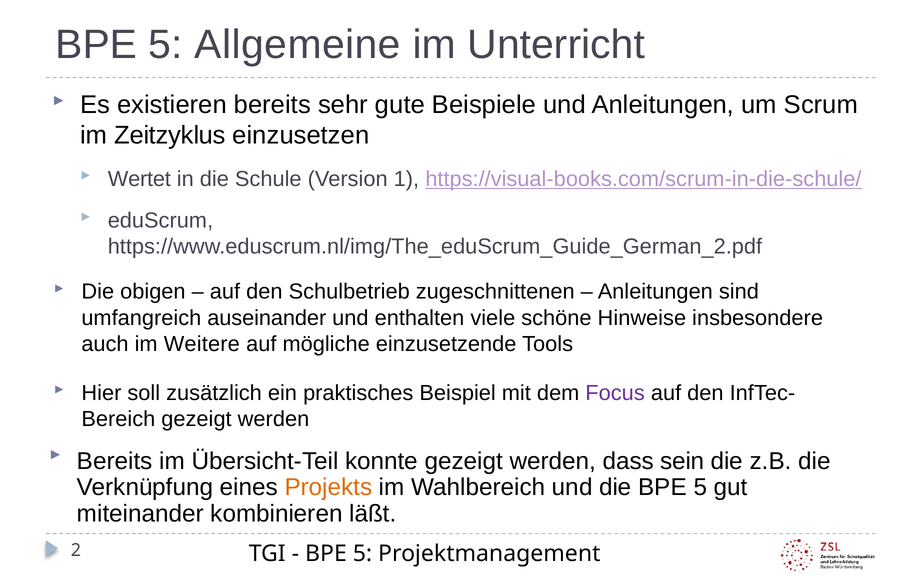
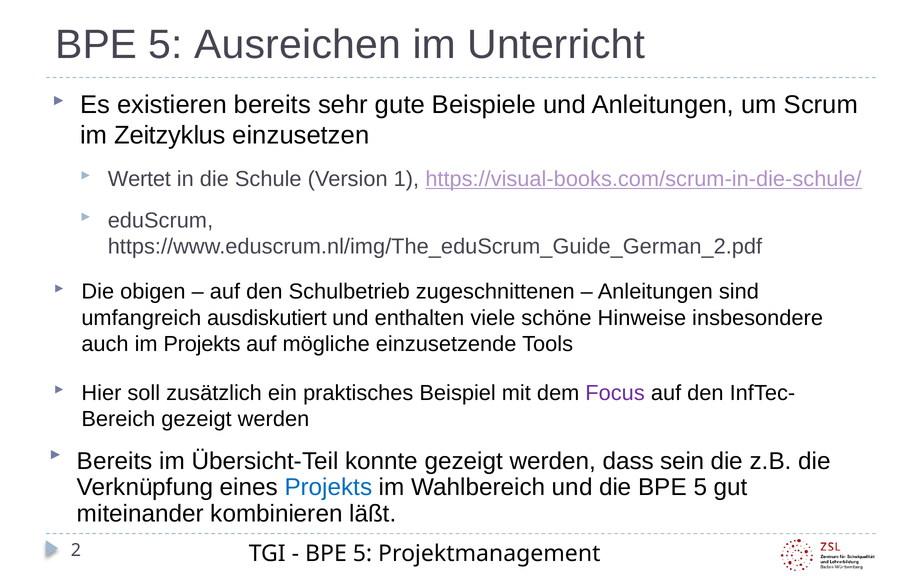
Allgemeine: Allgemeine -> Ausreichen (298, 45)
auseinander: auseinander -> ausdiskutiert (267, 318)
im Weitere: Weitere -> Projekts (202, 344)
Projekts colour: orange -> blue (328, 488)
